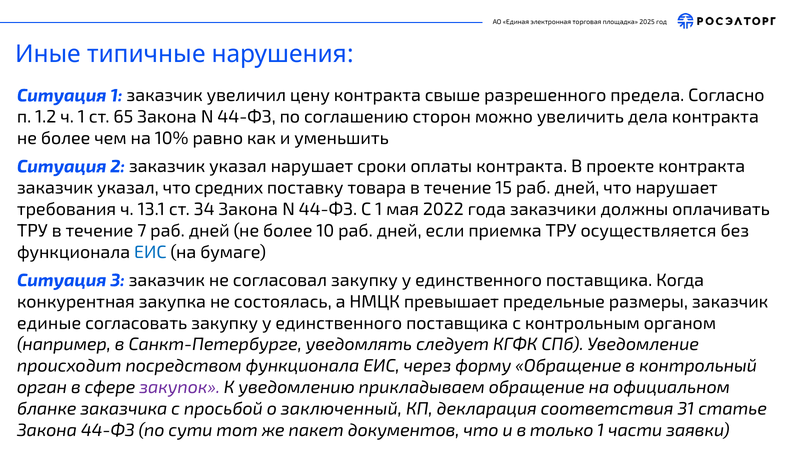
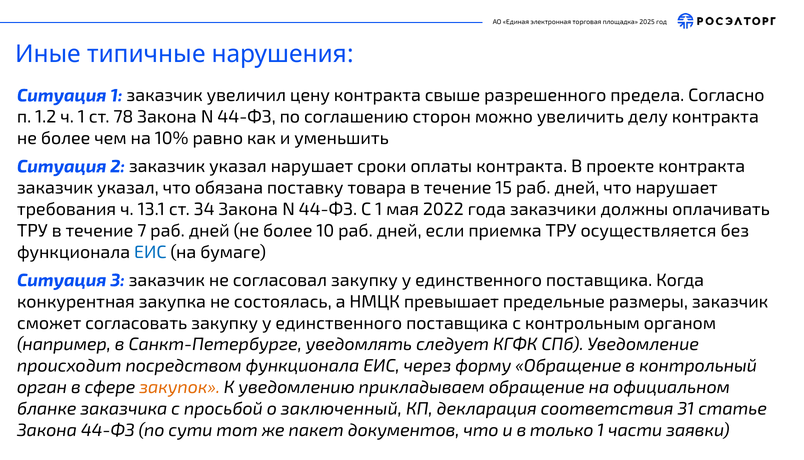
65: 65 -> 78 (123, 117)
дела: дела -> делу (648, 117)
средних: средних -> обязана (229, 188)
единые: единые -> сможет (49, 323)
закупок colour: purple -> orange (180, 387)
